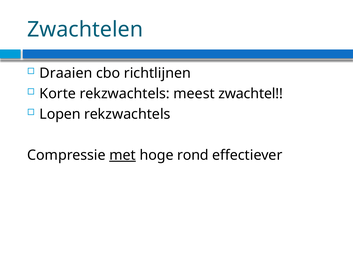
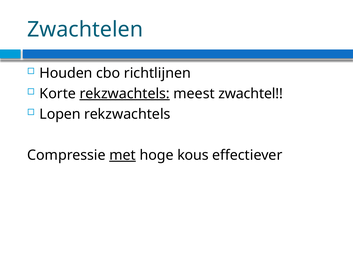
Draaien: Draaien -> Houden (66, 73)
rekzwachtels underline: none -> present (125, 94)
rond: rond -> kous (193, 155)
